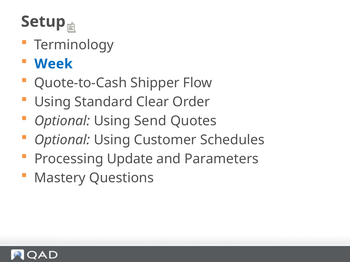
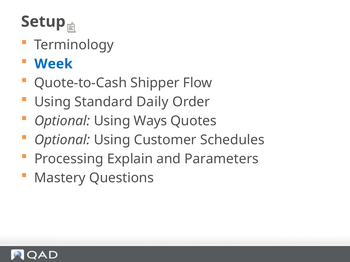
Clear: Clear -> Daily (152, 102)
Send: Send -> Ways (150, 121)
Update: Update -> Explain (130, 159)
